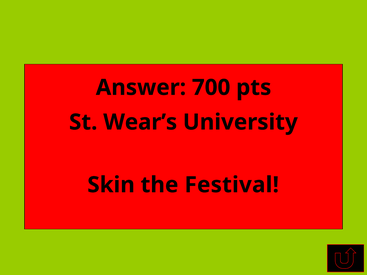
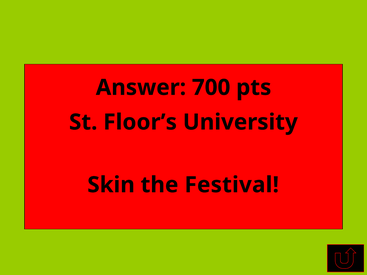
Wear’s: Wear’s -> Floor’s (140, 122)
